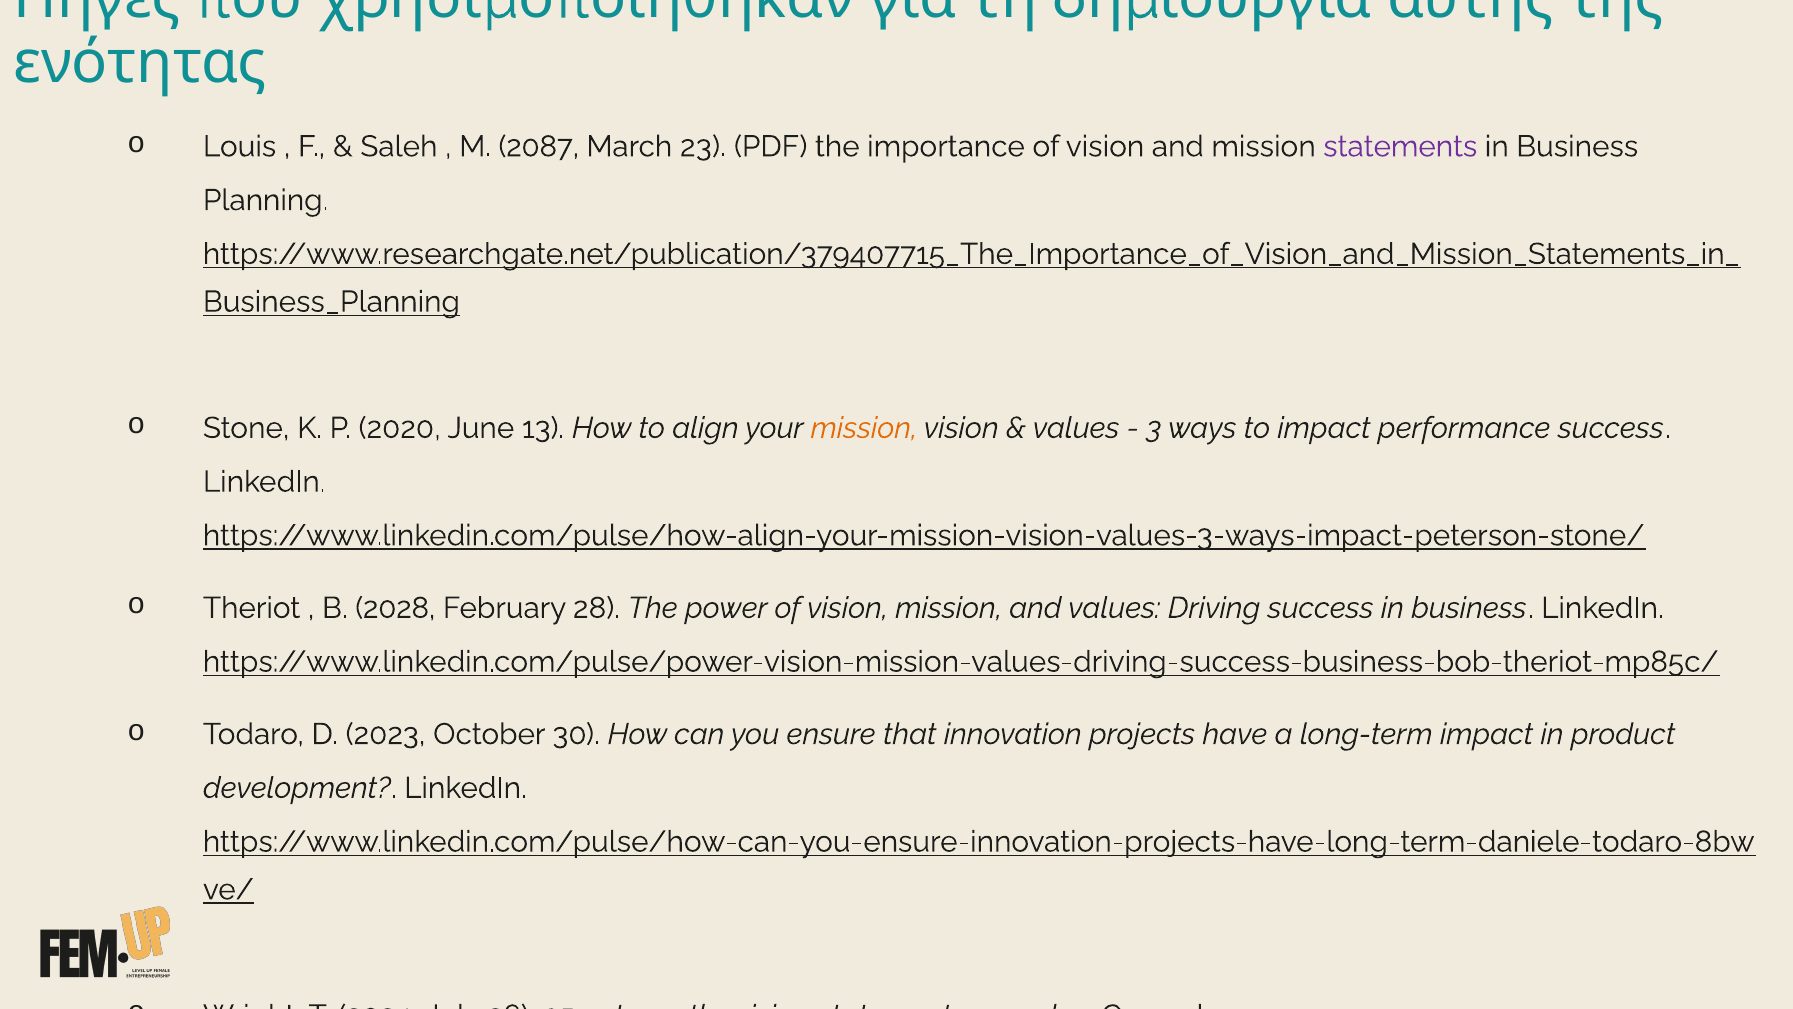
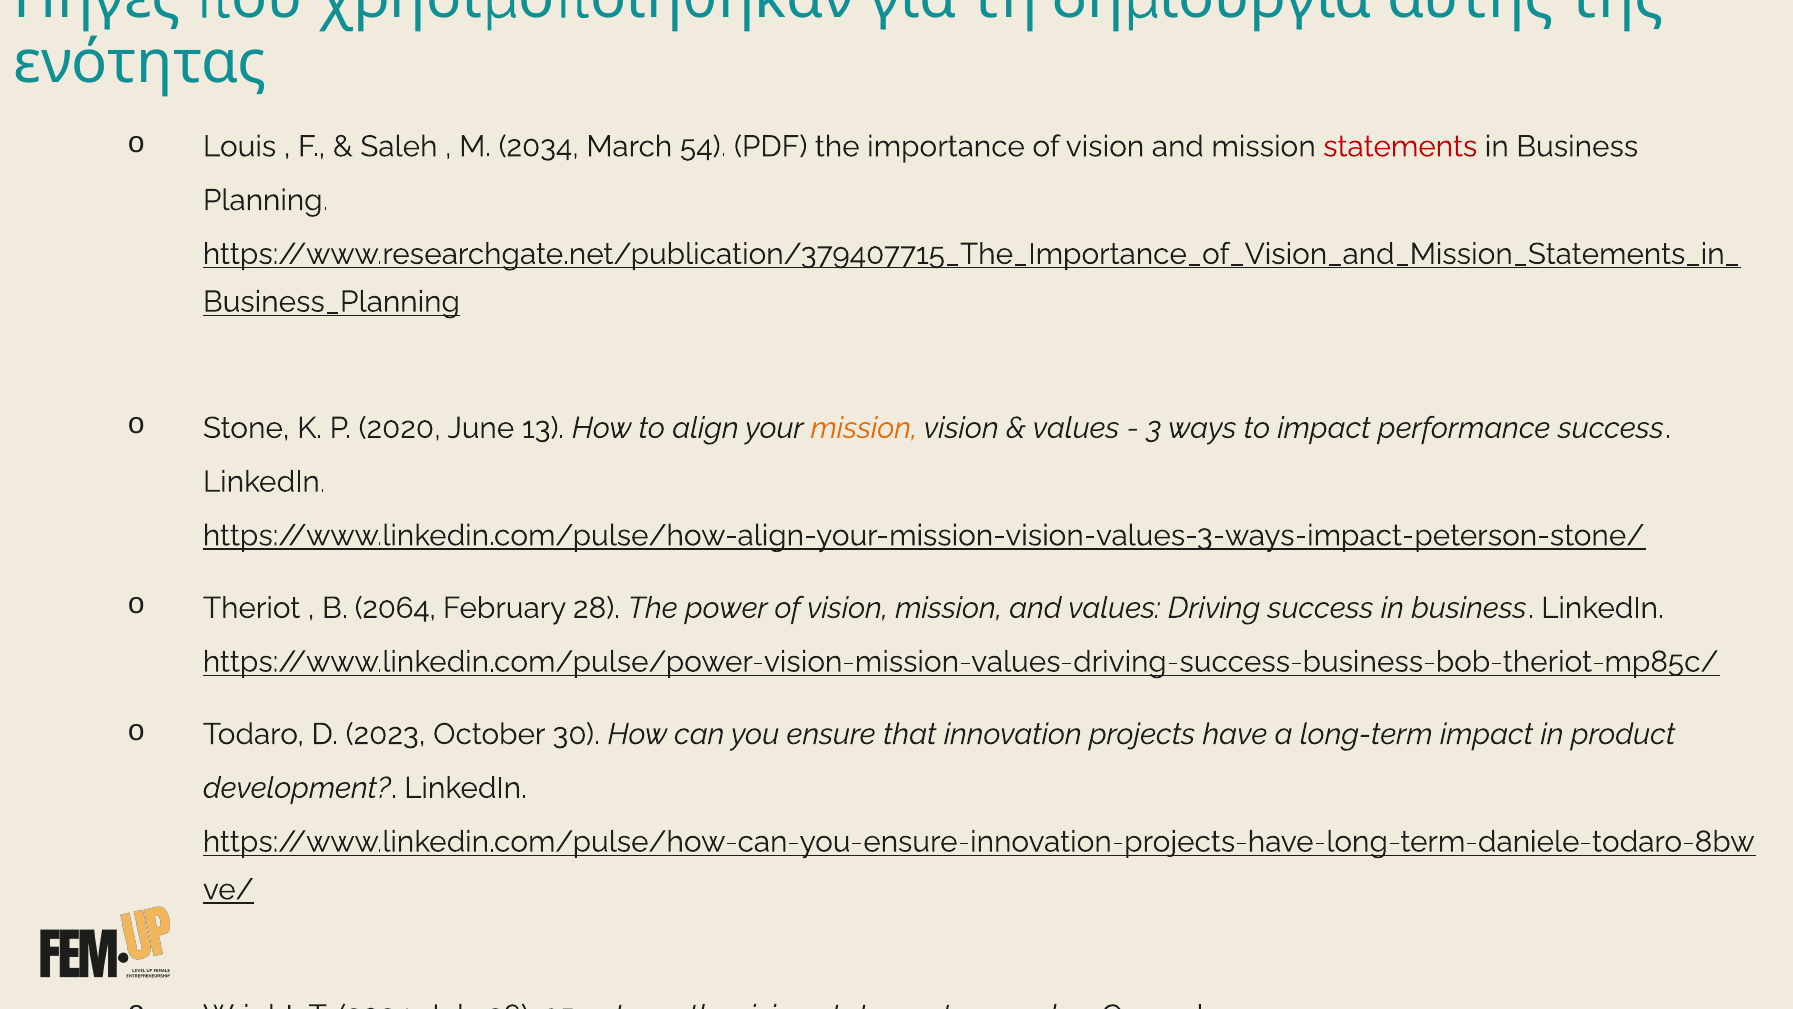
2087: 2087 -> 2034 (539, 146)
23: 23 -> 54 (703, 146)
statements colour: purple -> red (1400, 146)
2028: 2028 -> 2064 (395, 608)
